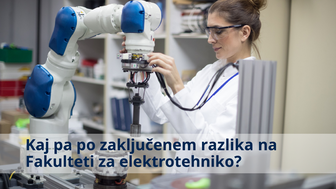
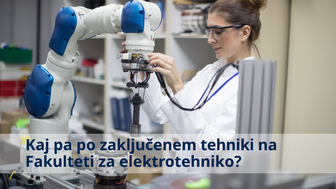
razlika: razlika -> tehniki (227, 145)
